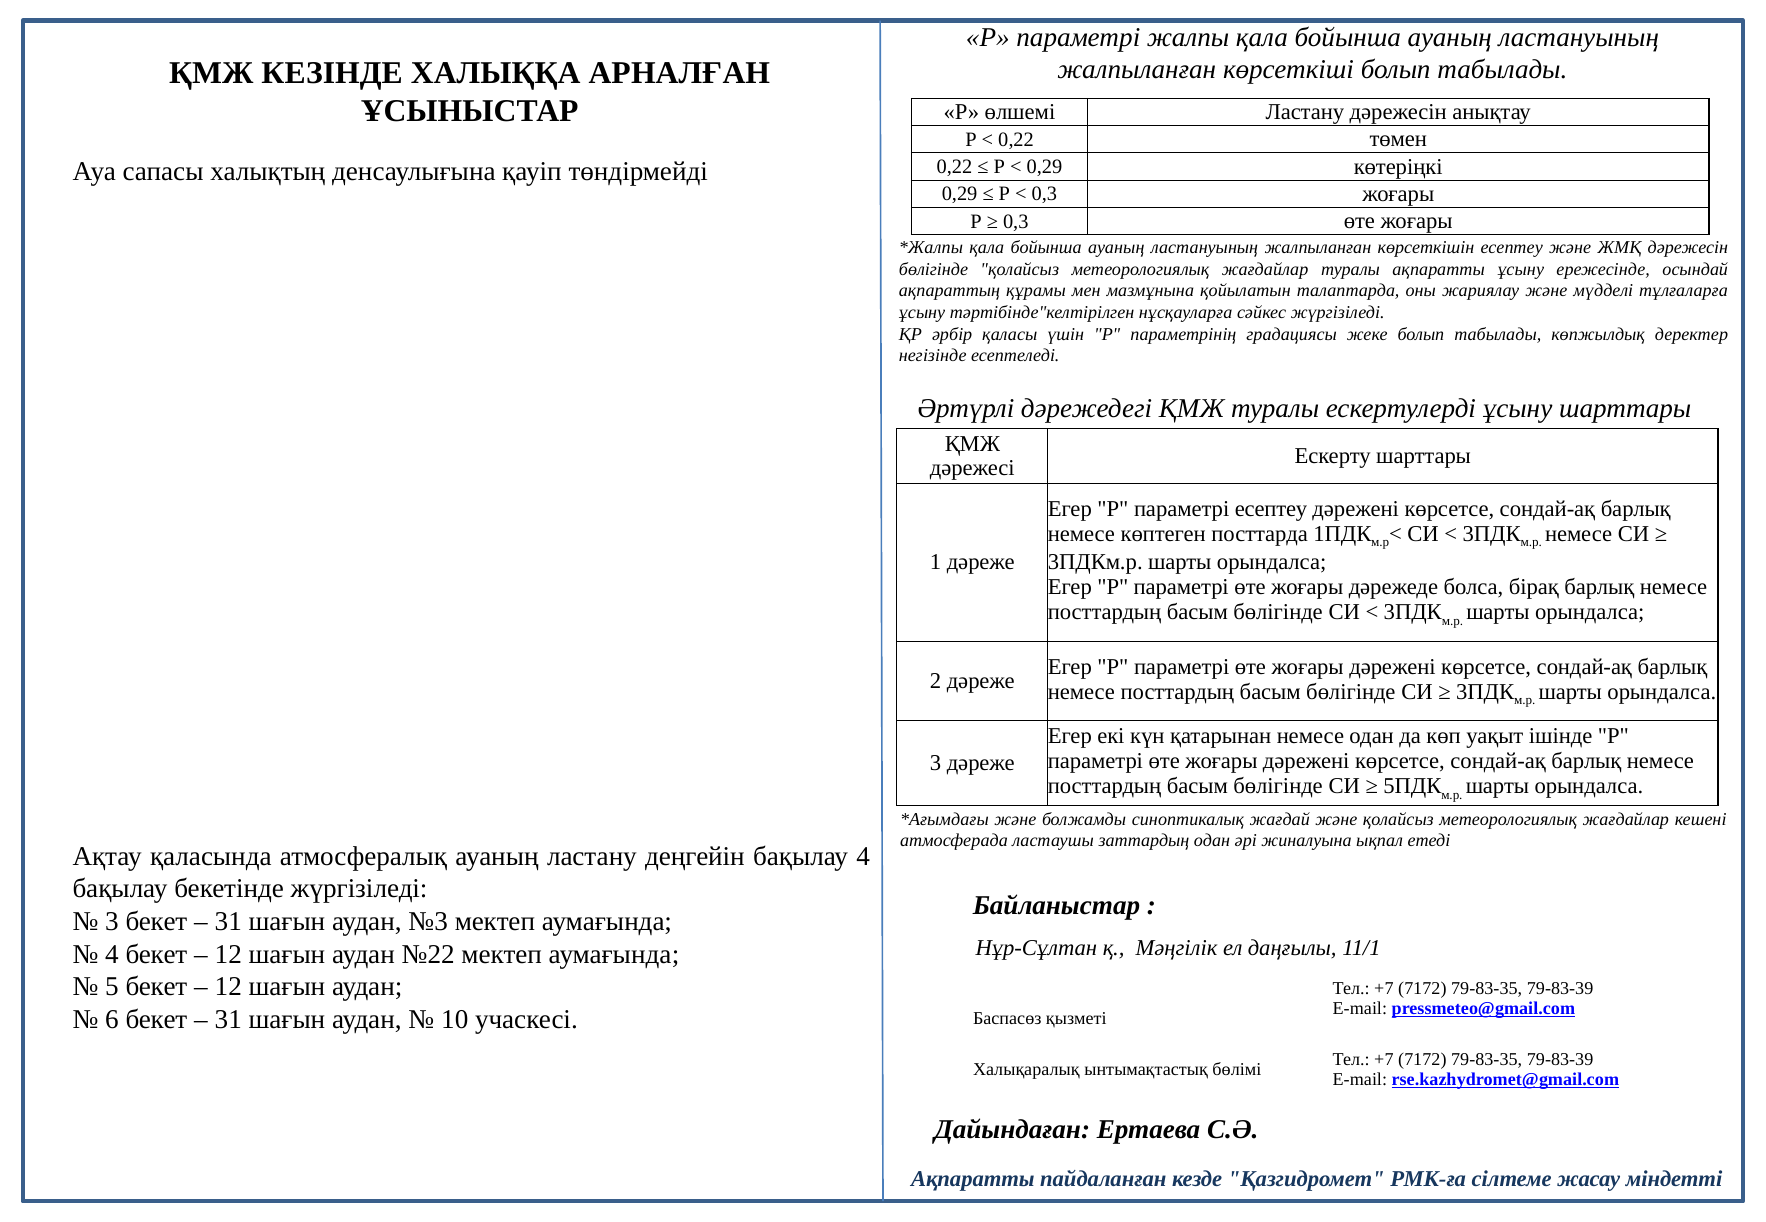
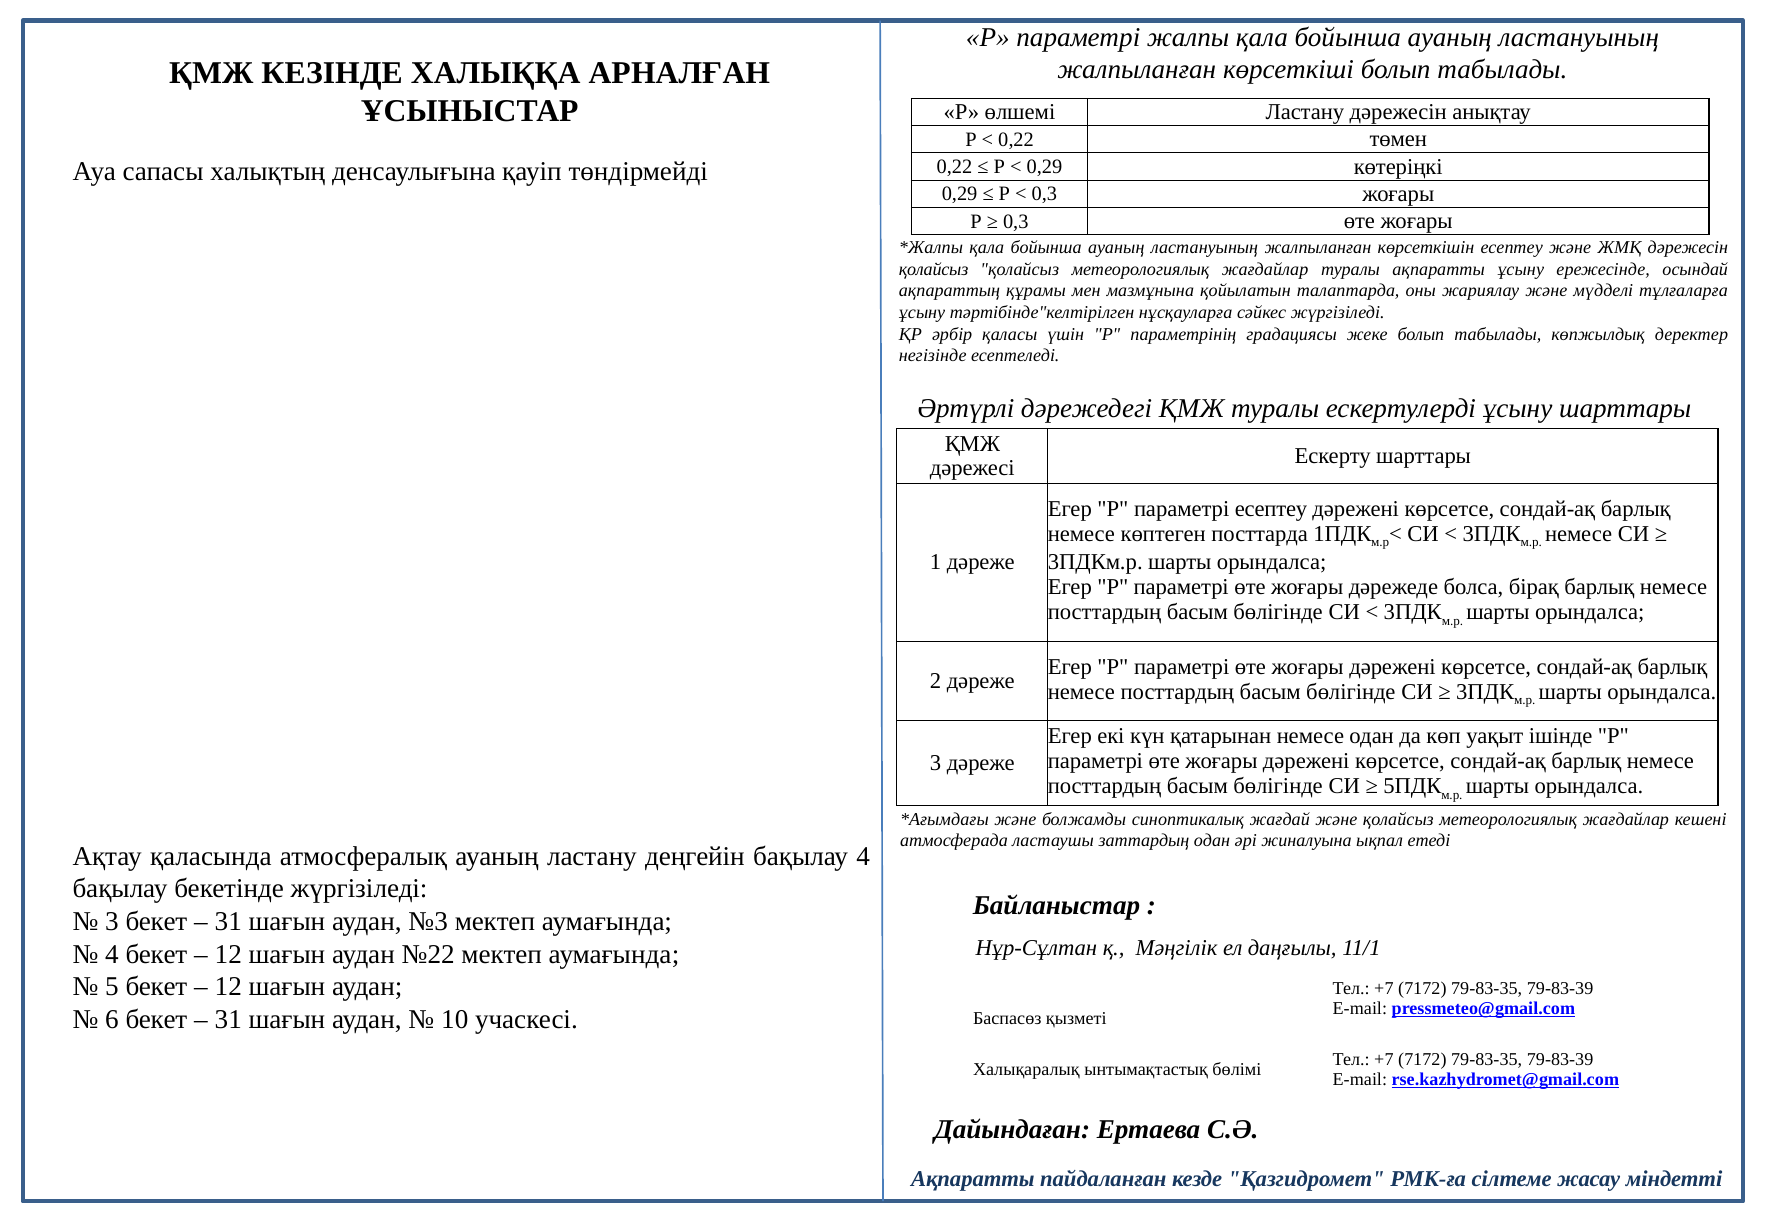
бөлігінде: бөлігінде -> қолайсыз (934, 269)
